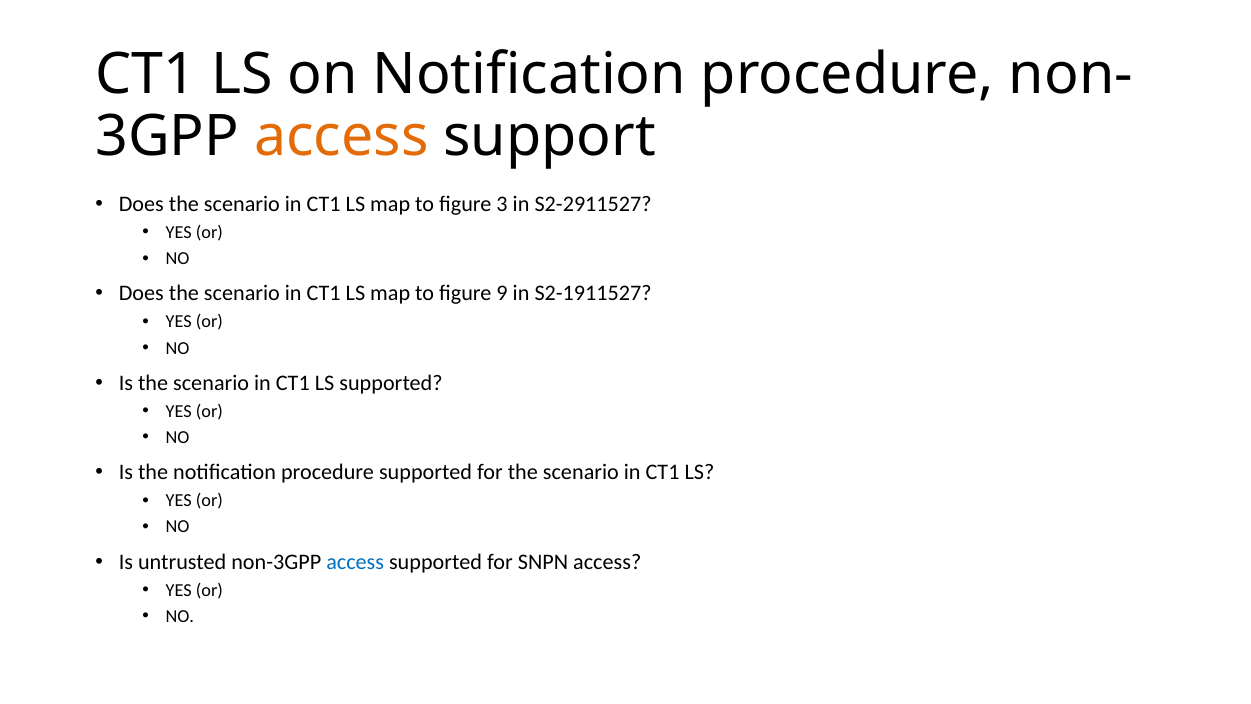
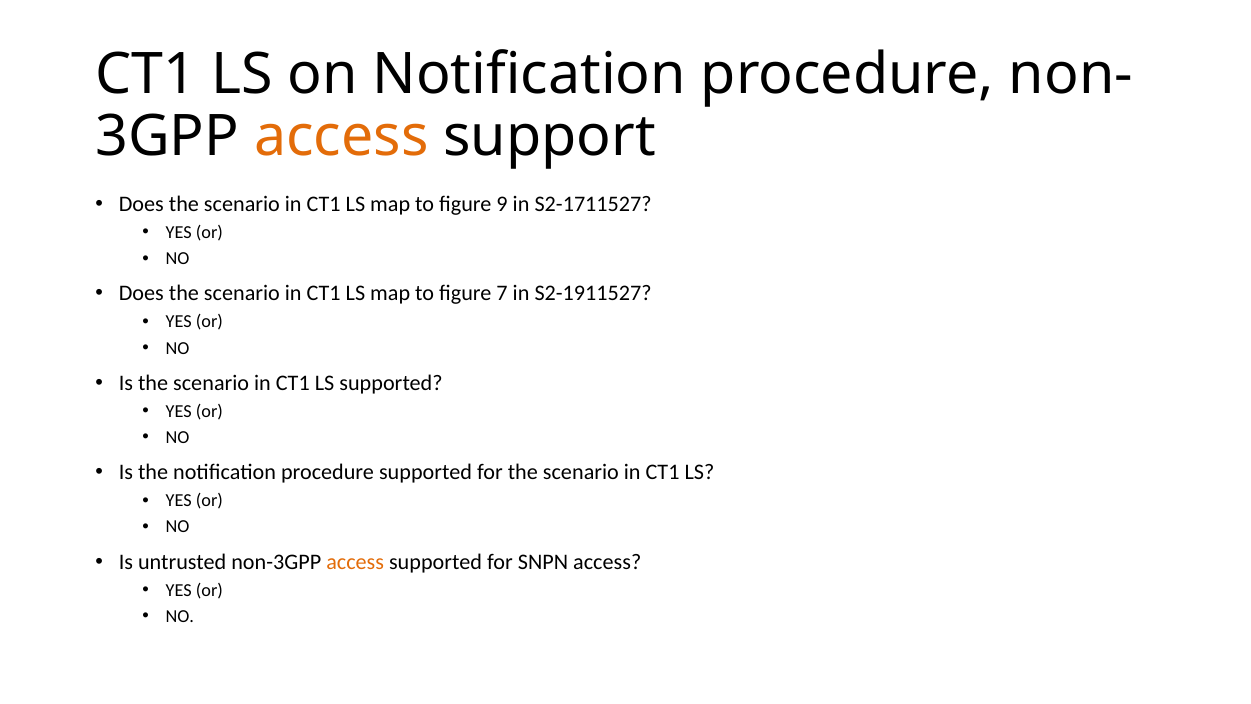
3: 3 -> 9 (502, 204)
S2-2911527: S2-2911527 -> S2-1711527 (593, 204)
9: 9 -> 7 (502, 293)
access colour: blue -> orange (355, 562)
